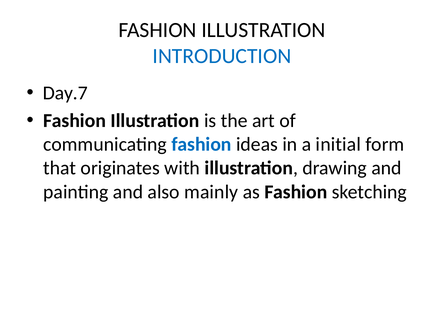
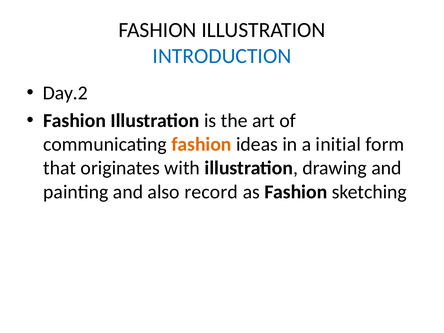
Day.7: Day.7 -> Day.2 (65, 93)
fashion colour: blue -> orange (201, 144)
mainly: mainly -> record (211, 192)
